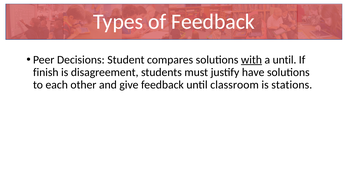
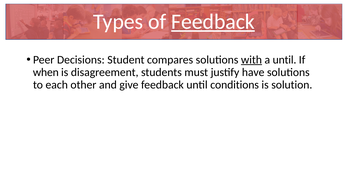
Feedback underline: none -> present (213, 22)
finish: finish -> when (46, 72)
classroom: classroom -> conditions (235, 85)
stations: stations -> solution (292, 85)
